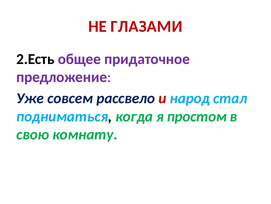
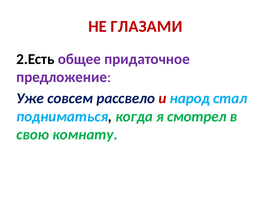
простом: простом -> смотрел (197, 116)
